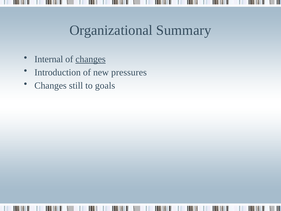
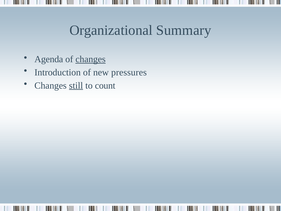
Internal: Internal -> Agenda (49, 59)
still underline: none -> present (76, 85)
goals: goals -> count (105, 85)
